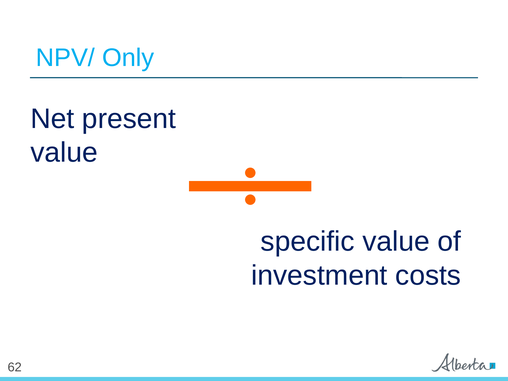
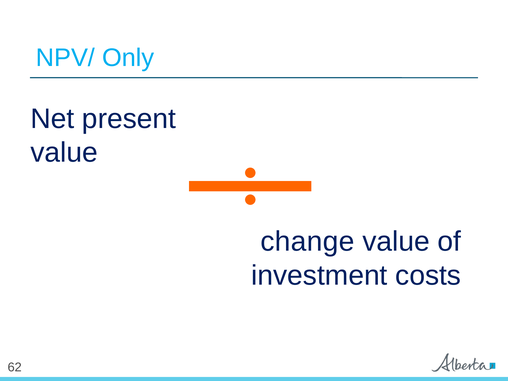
specific: specific -> change (307, 242)
